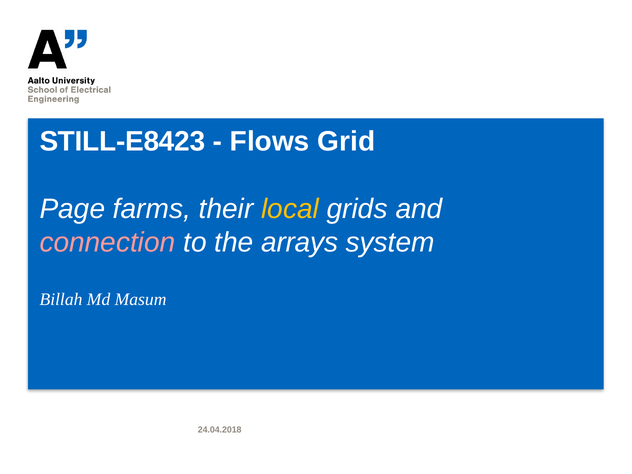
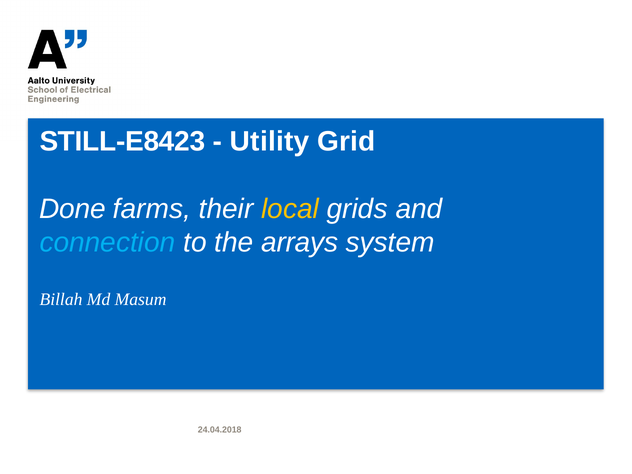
Flows: Flows -> Utility (270, 141)
Page: Page -> Done (72, 209)
connection colour: pink -> light blue (107, 243)
